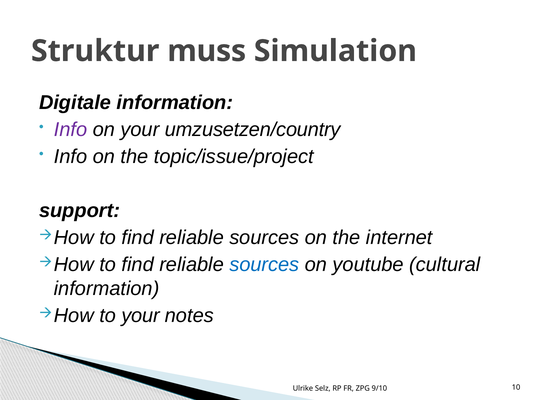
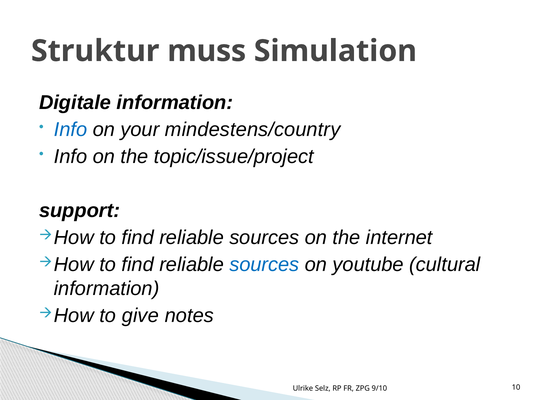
Info colour: purple -> blue (71, 130)
umzusetzen/country: umzusetzen/country -> mindestens/country (253, 130)
to your: your -> give (140, 315)
